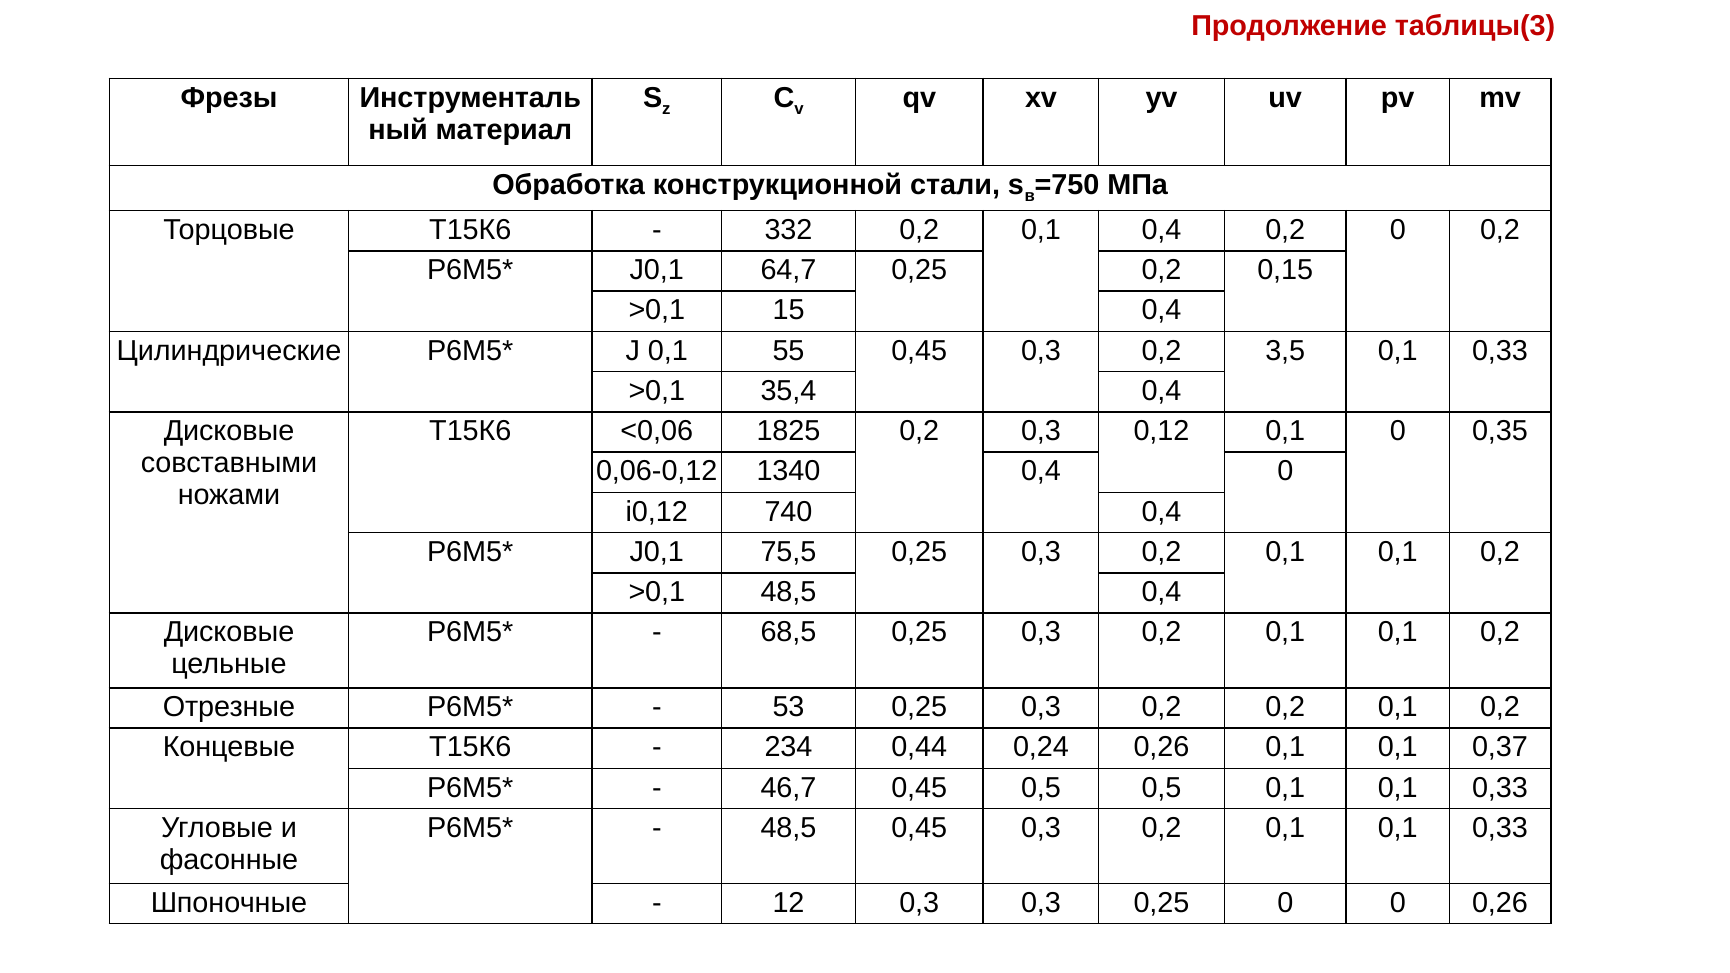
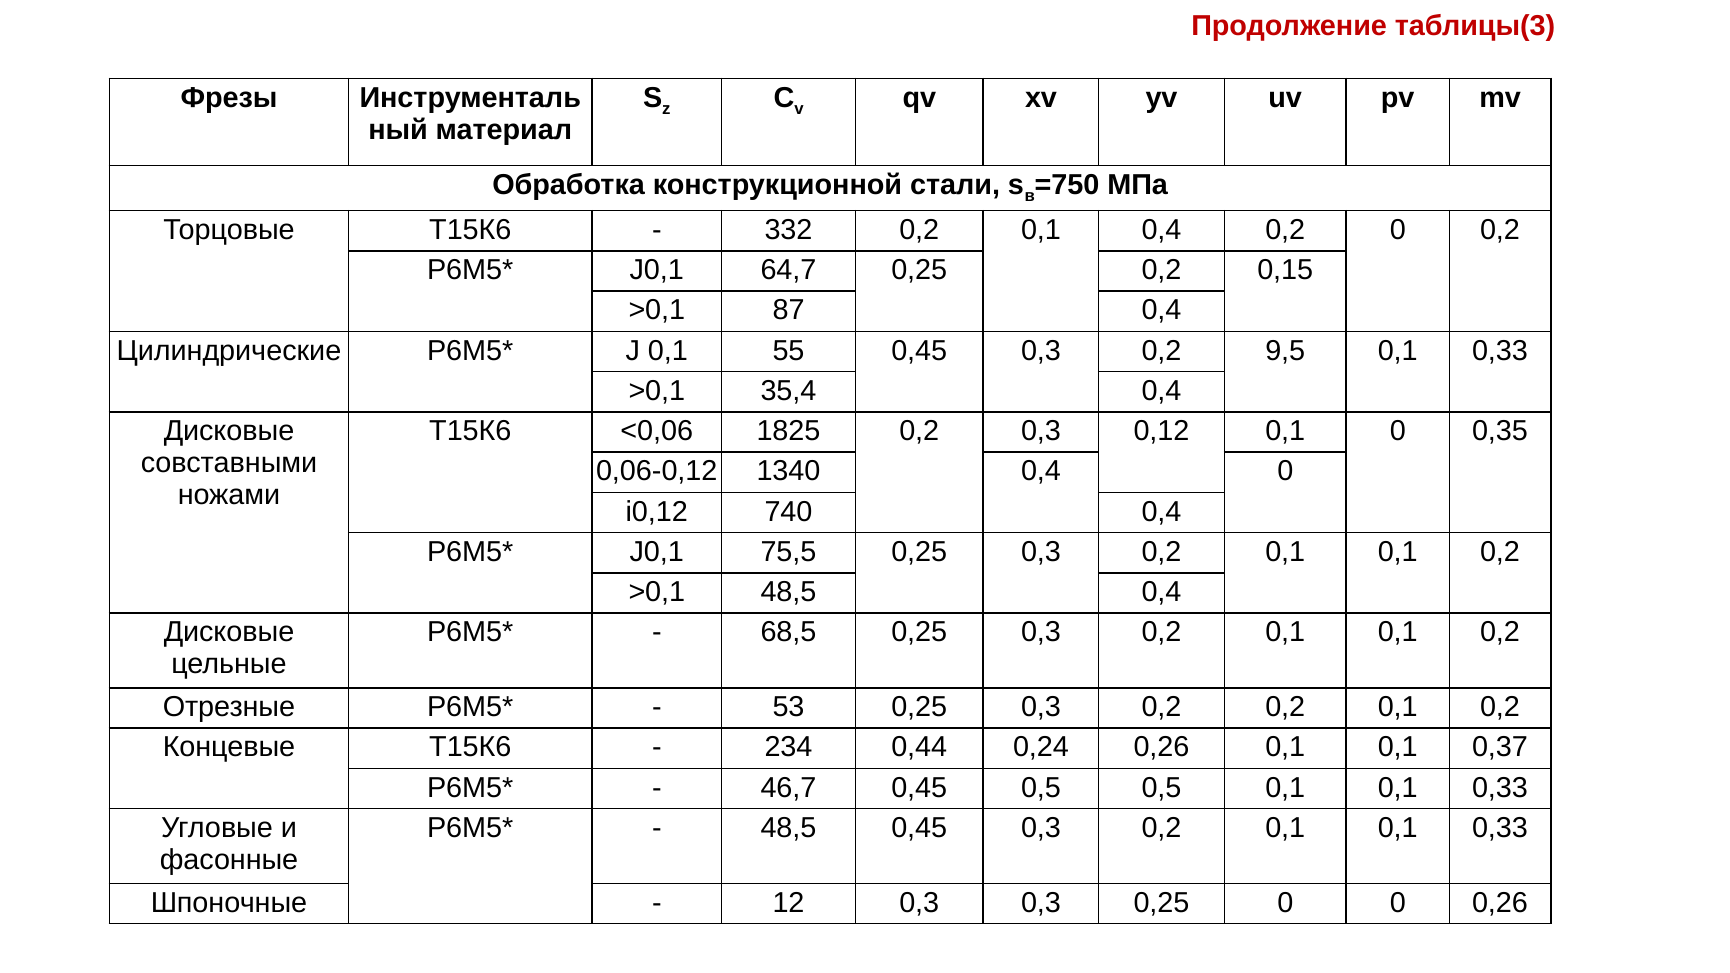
15: 15 -> 87 (789, 310)
3,5: 3,5 -> 9,5 (1285, 351)
